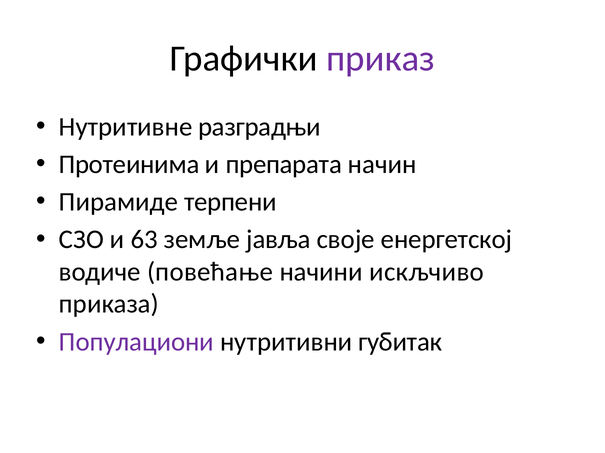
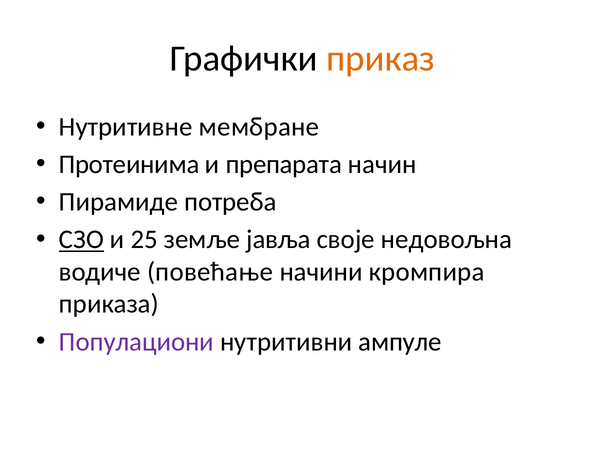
приказ colour: purple -> orange (380, 59)
разградњи: разградњи -> мембране (259, 127)
терпени: терпени -> потреба (230, 202)
СЗО underline: none -> present (81, 240)
63: 63 -> 25 (144, 240)
енергетској: енергетској -> недовољна (447, 240)
искљчиво: искљчиво -> кромпира (427, 272)
губитак: губитак -> ампуле (400, 342)
